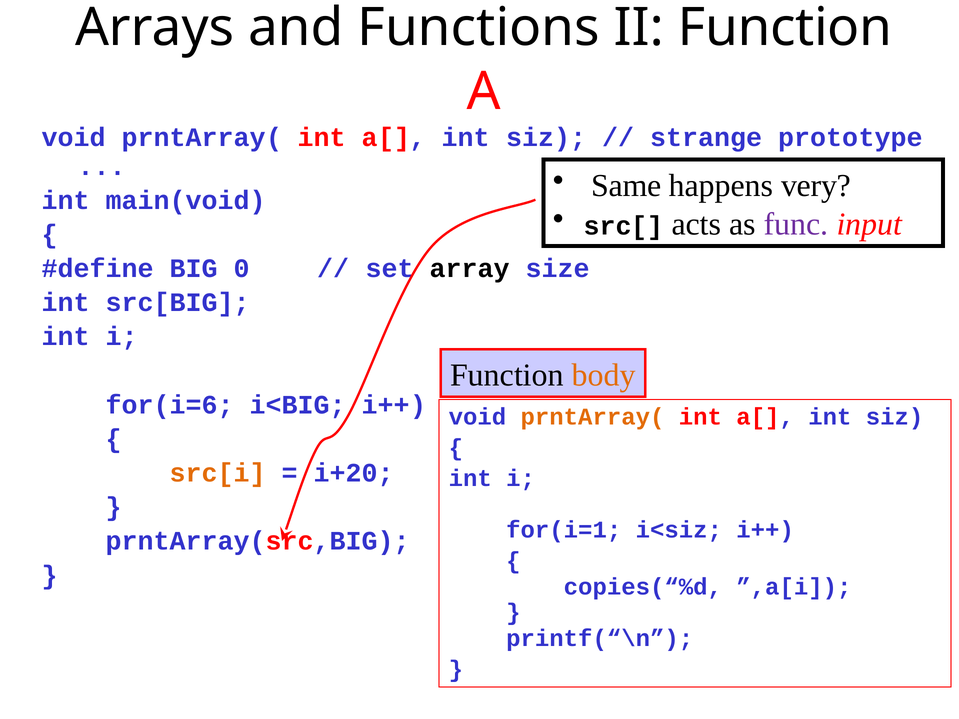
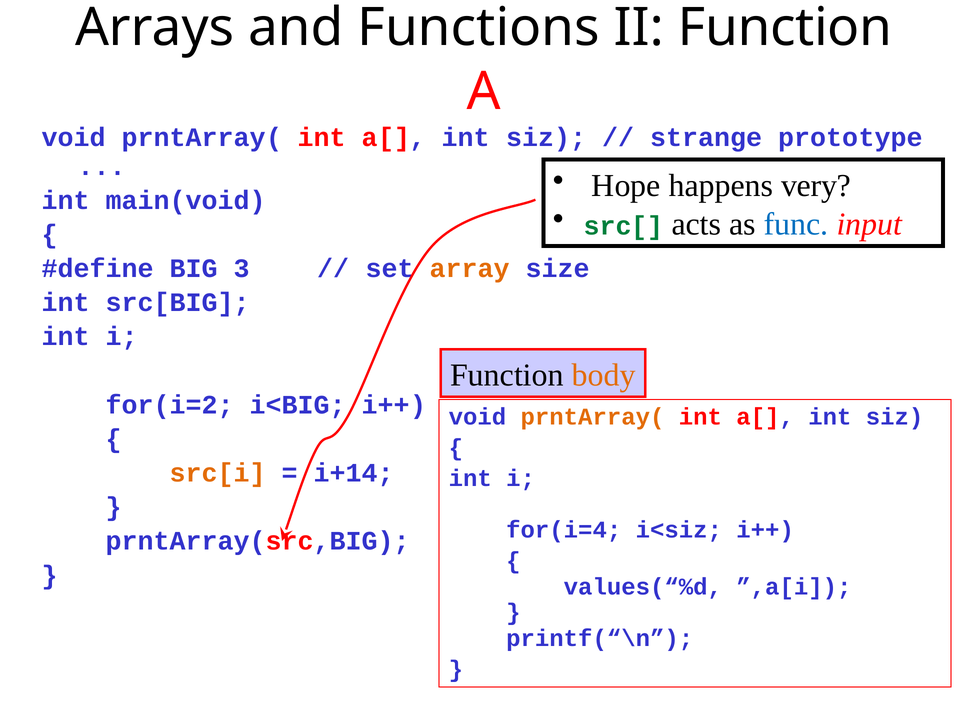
Same: Same -> Hope (626, 186)
src[ colour: black -> green (624, 226)
func colour: purple -> blue (796, 224)
0: 0 -> 3 (242, 269)
array colour: black -> orange (470, 269)
for(i=6: for(i=6 -> for(i=2 (170, 405)
i+20: i+20 -> i+14 (354, 473)
for(i=1: for(i=1 -> for(i=4 (564, 530)
copies(“%d: copies(“%d -> values(“%d (643, 587)
